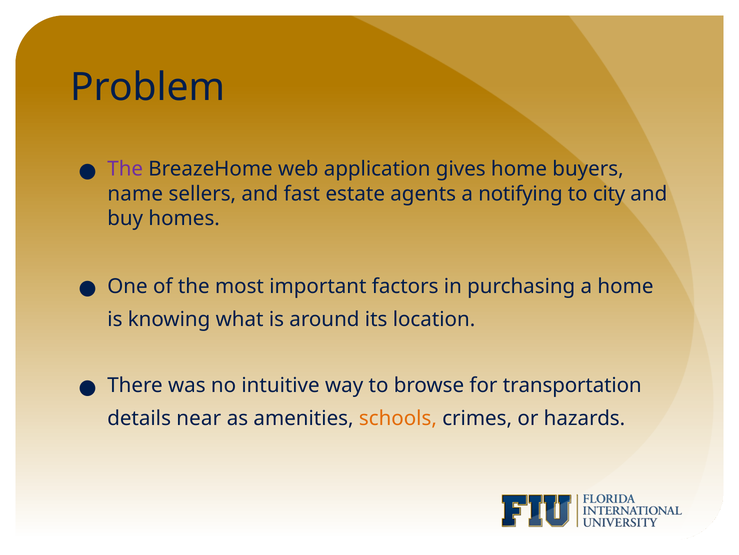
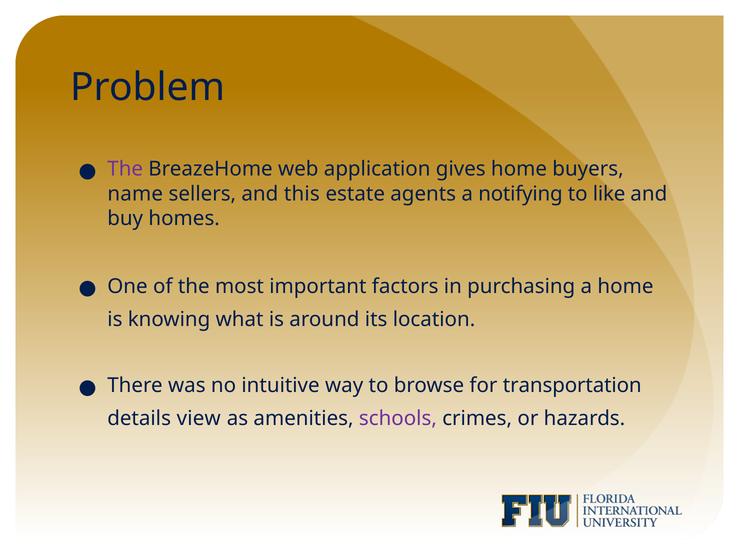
fast: fast -> this (302, 194)
city: city -> like (609, 194)
near: near -> view (199, 418)
schools colour: orange -> purple (398, 418)
